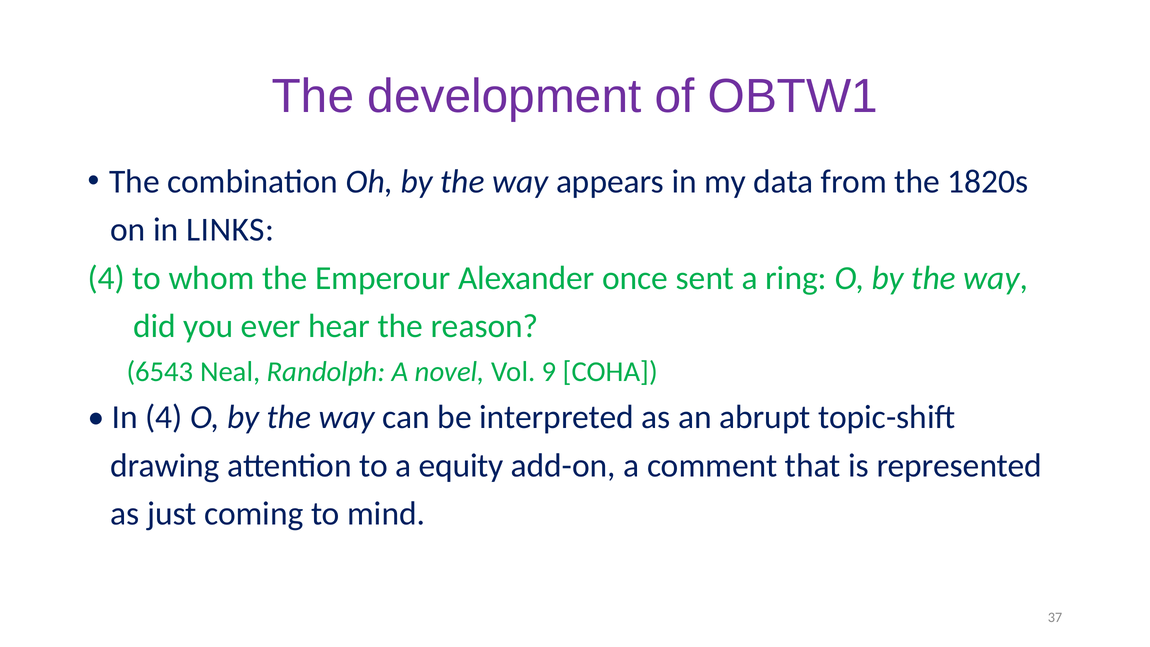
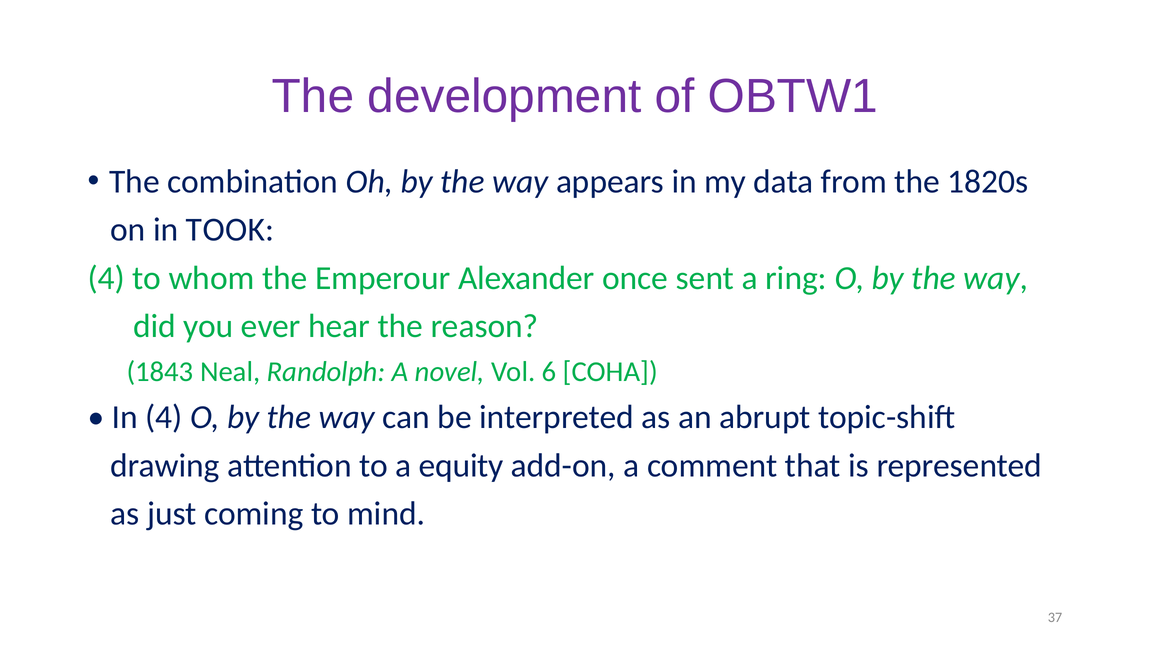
LINKS: LINKS -> TOOK (230, 230)
6543: 6543 -> 1843 (160, 372)
9: 9 -> 6 (549, 372)
